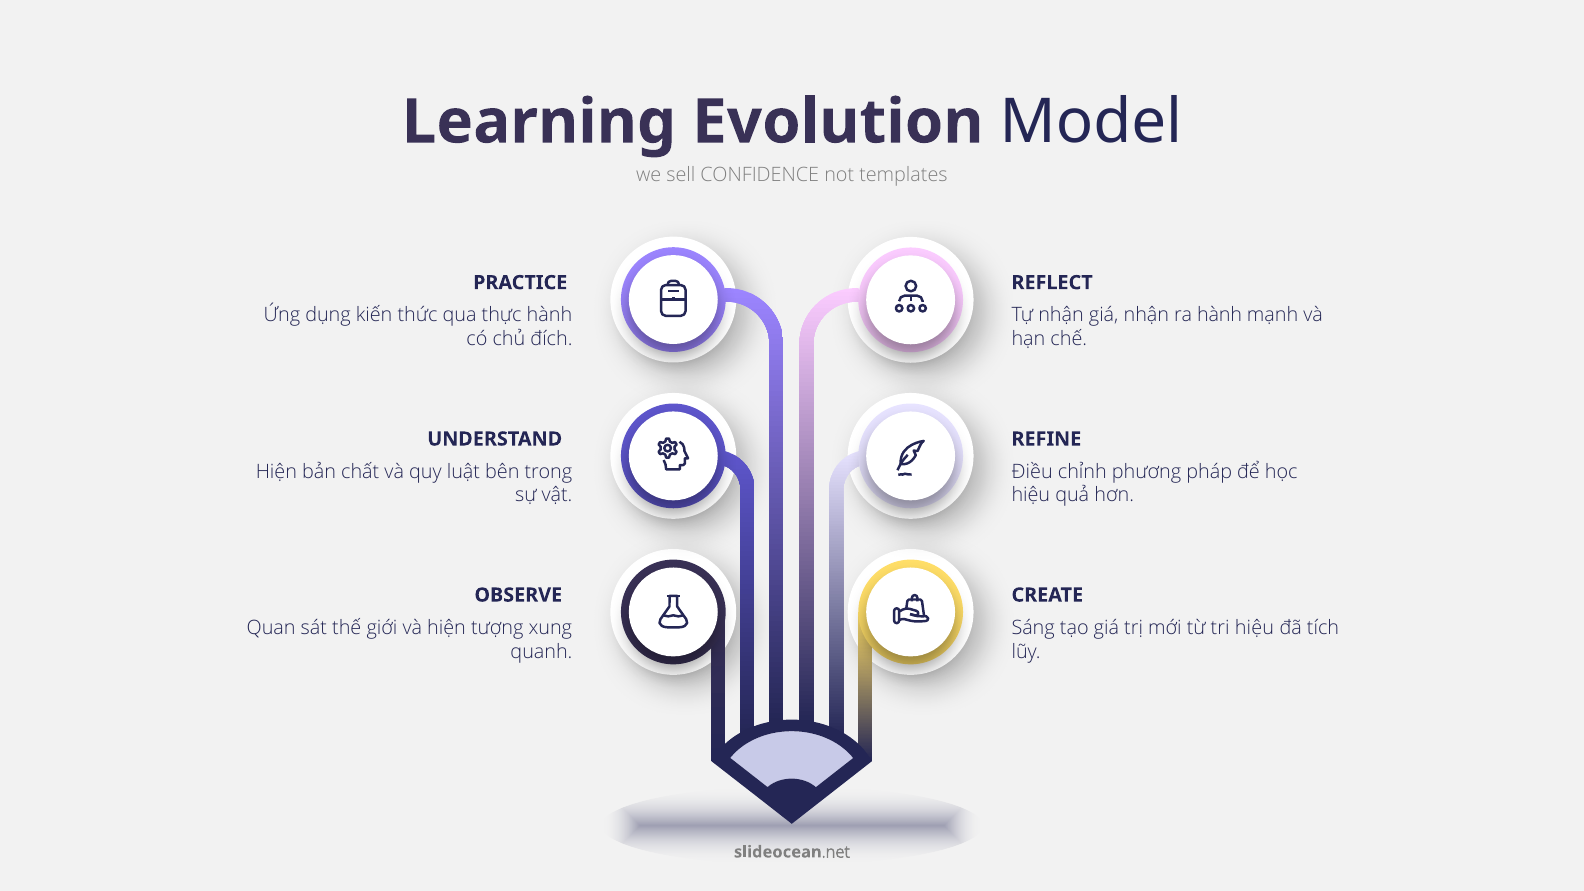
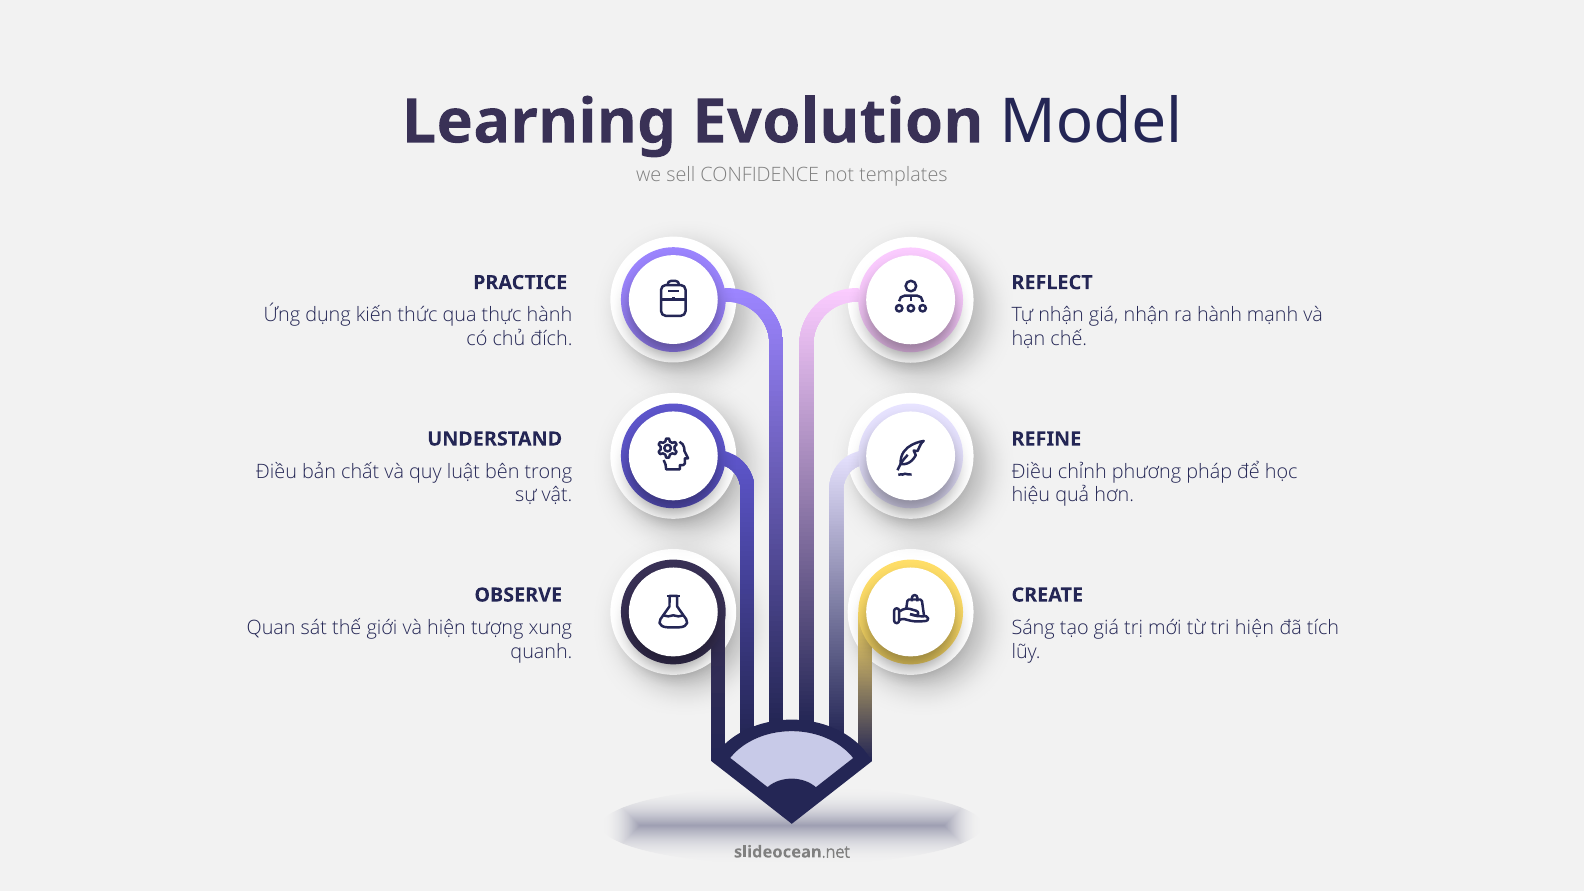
Hiện: Hiện -> Điều (276, 472)
tri hiệu: hiệu -> hiện (1254, 628)
